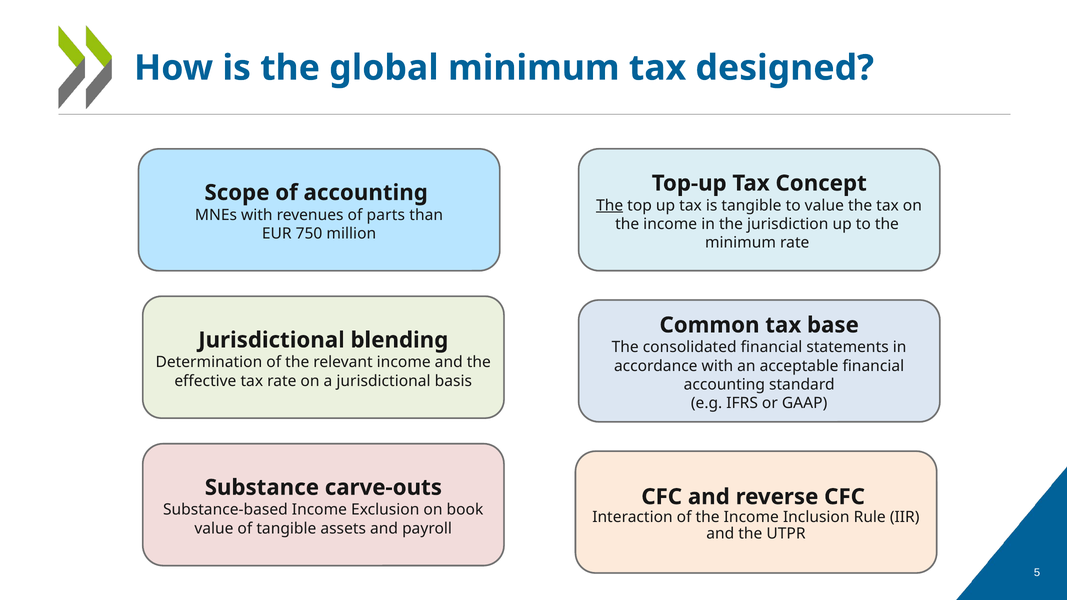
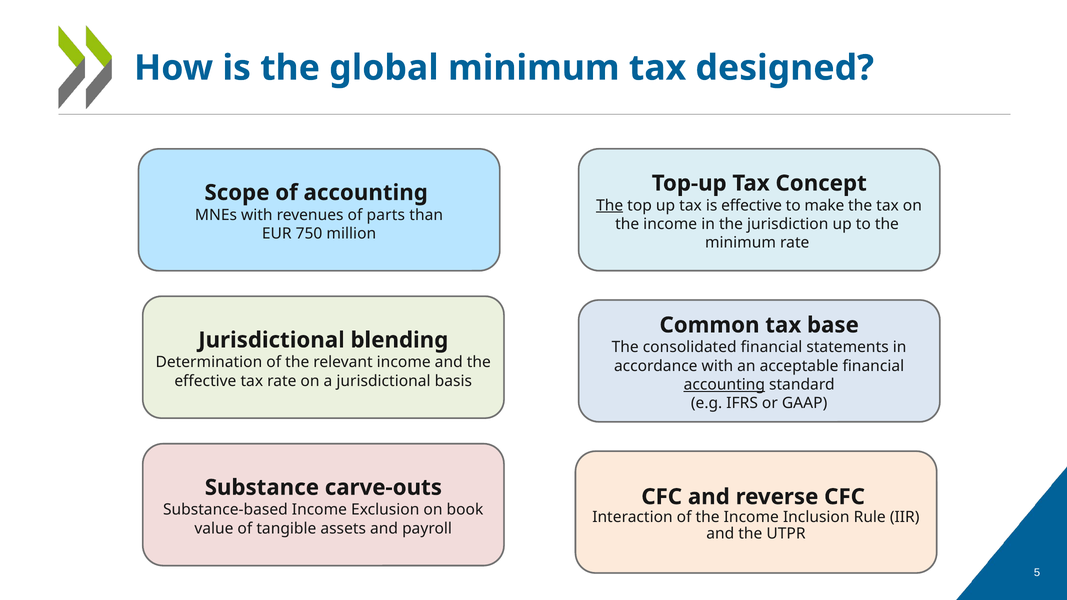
is tangible: tangible -> effective (752, 206)
to value: value -> make (824, 206)
accounting underline: none -> present (724, 385)
